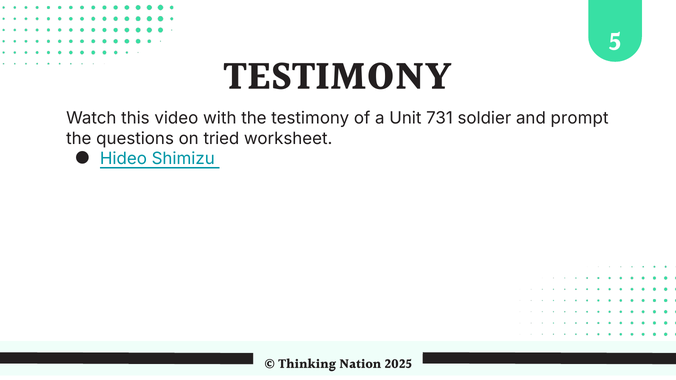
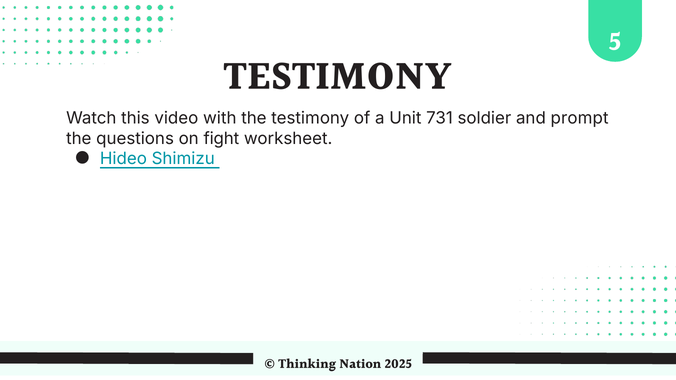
tried: tried -> fight (221, 139)
